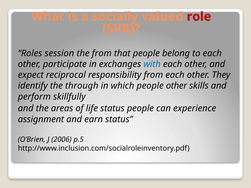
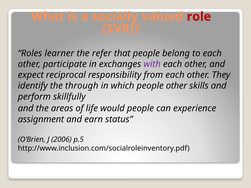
session: session -> learner (59, 53)
the from: from -> refer (102, 53)
with colour: blue -> purple (152, 64)
life status: status -> would (112, 109)
